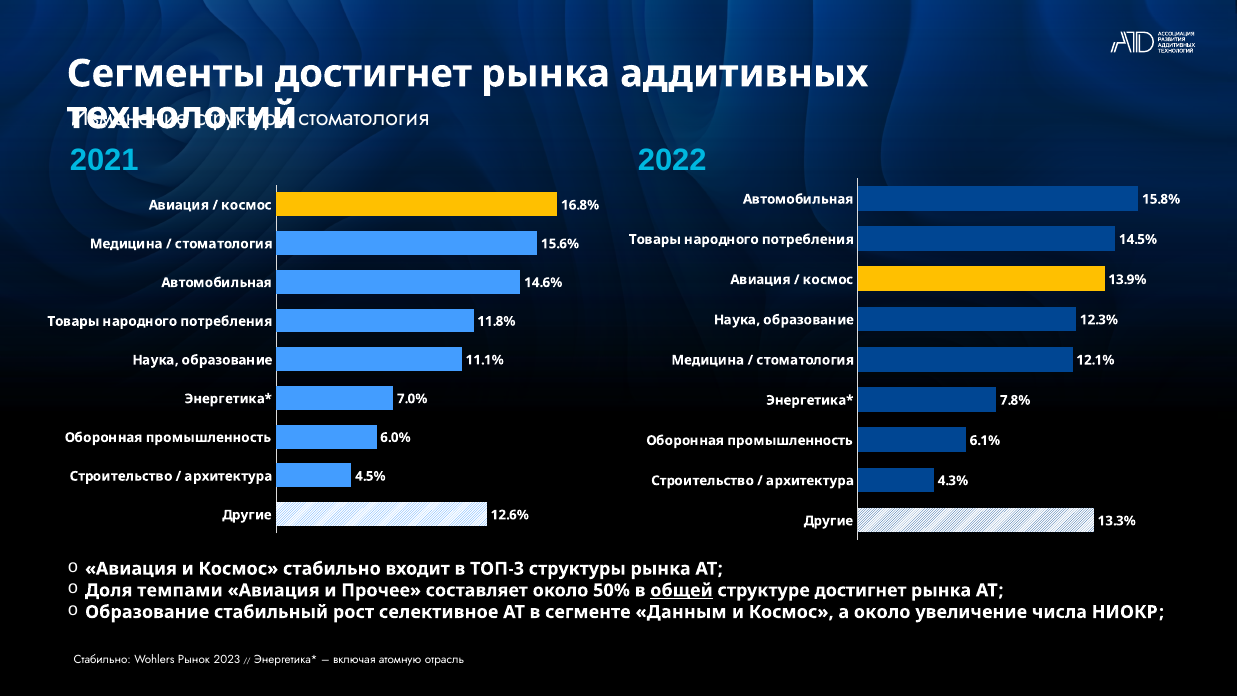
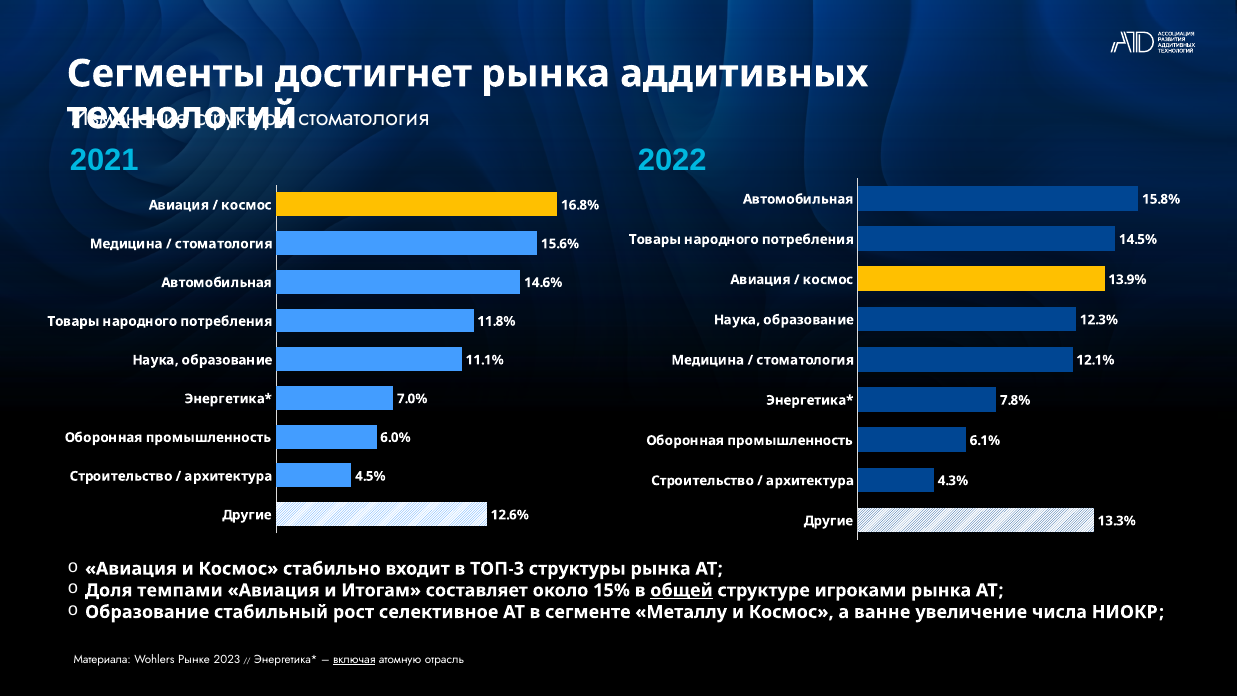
Прочее: Прочее -> Итогам (381, 590)
50%: 50% -> 15% (612, 590)
структуре достигнет: достигнет -> игроками (860, 590)
Данным: Данным -> Металлу (681, 612)
а около: около -> ванне (882, 612)
Стабильно: Стабильно -> Материала (102, 659)
Рынок: Рынок -> Рынке (194, 659)
включая underline: none -> present (354, 659)
